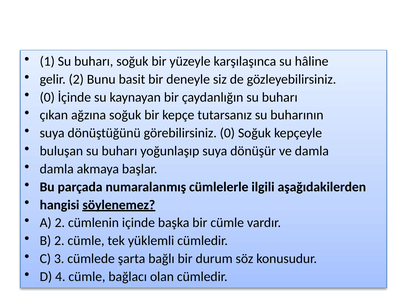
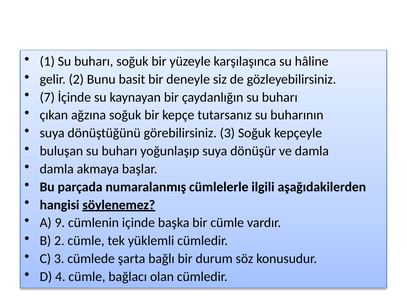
0: 0 -> 7 (47, 97)
görebilirsiniz 0: 0 -> 3 (227, 133)
A 2: 2 -> 9 (60, 222)
